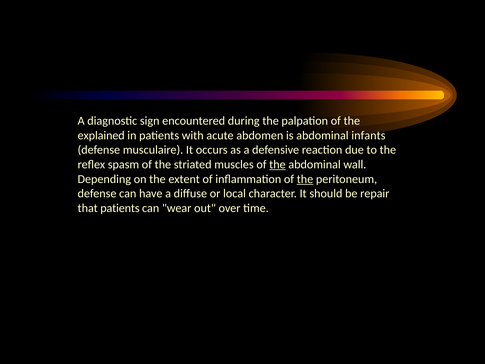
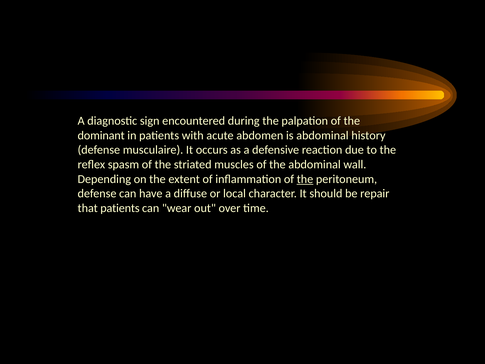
explained: explained -> dominant (101, 135)
infants: infants -> history (368, 135)
the underline: present -> none (277, 164)
